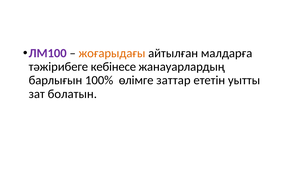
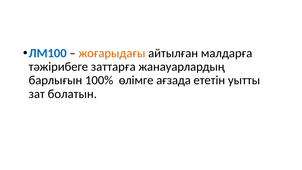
ЛМ100 colour: purple -> blue (48, 53)
кебінесе: кебінесе -> заттарға (113, 67)
заттар: заттар -> ағзада (174, 80)
